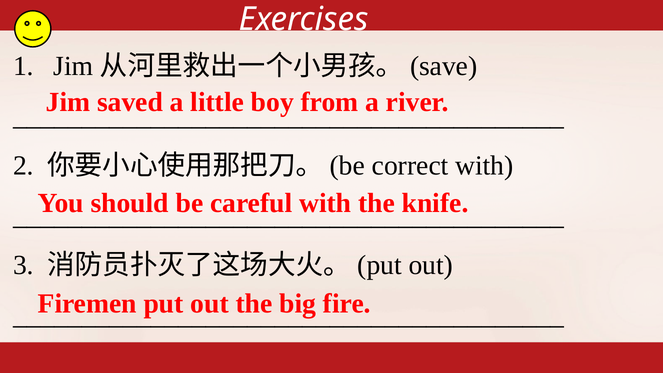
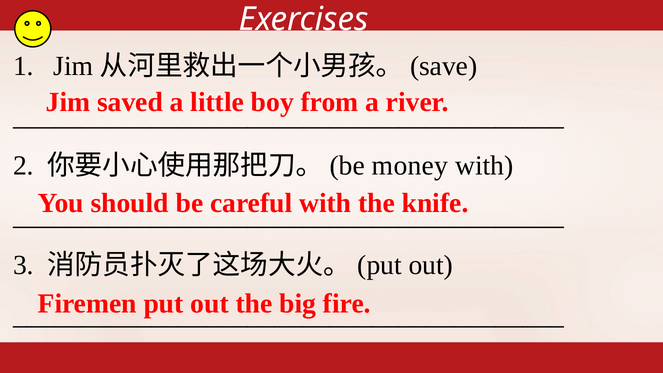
correct: correct -> money (410, 166)
